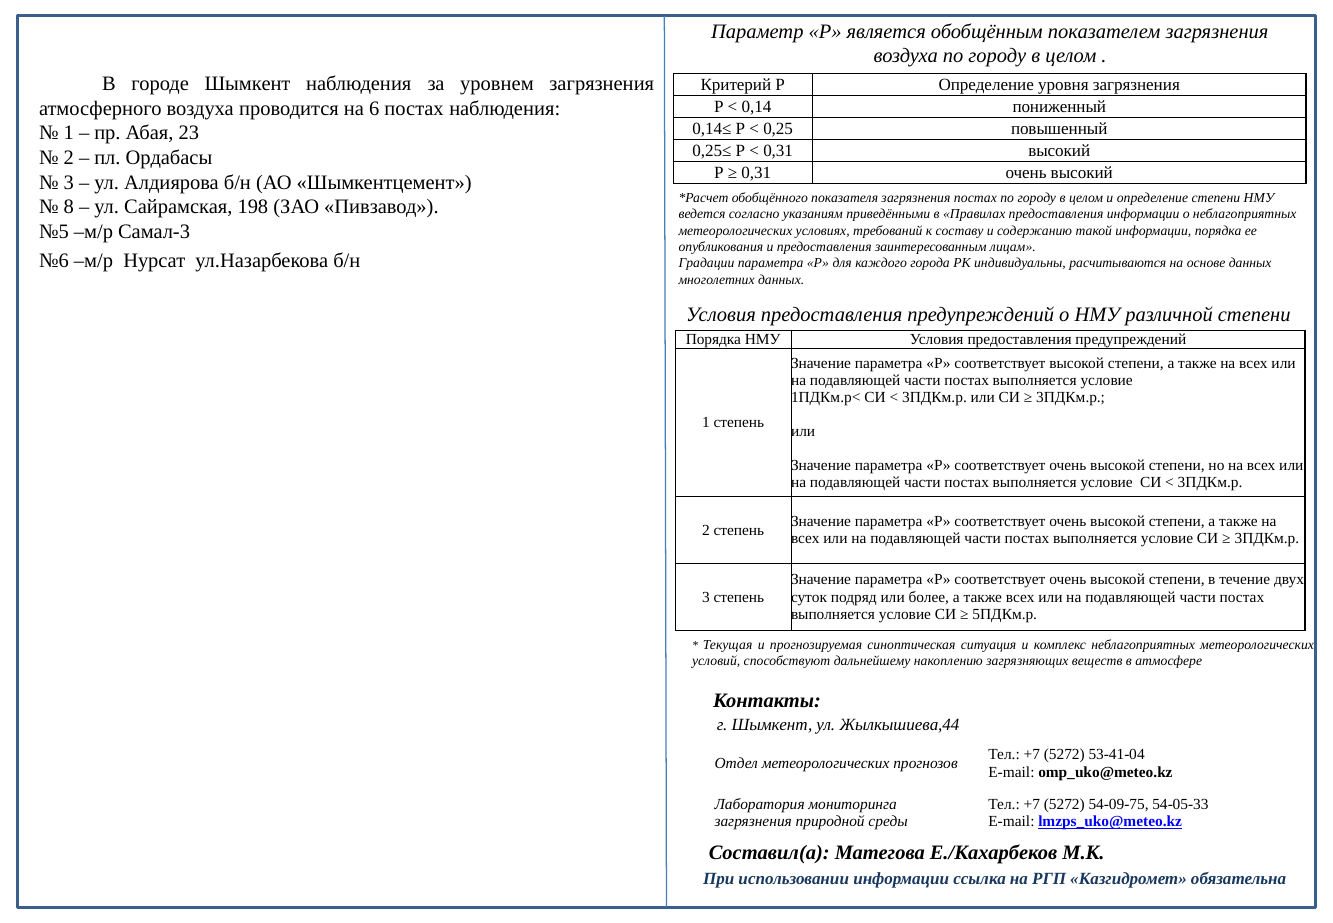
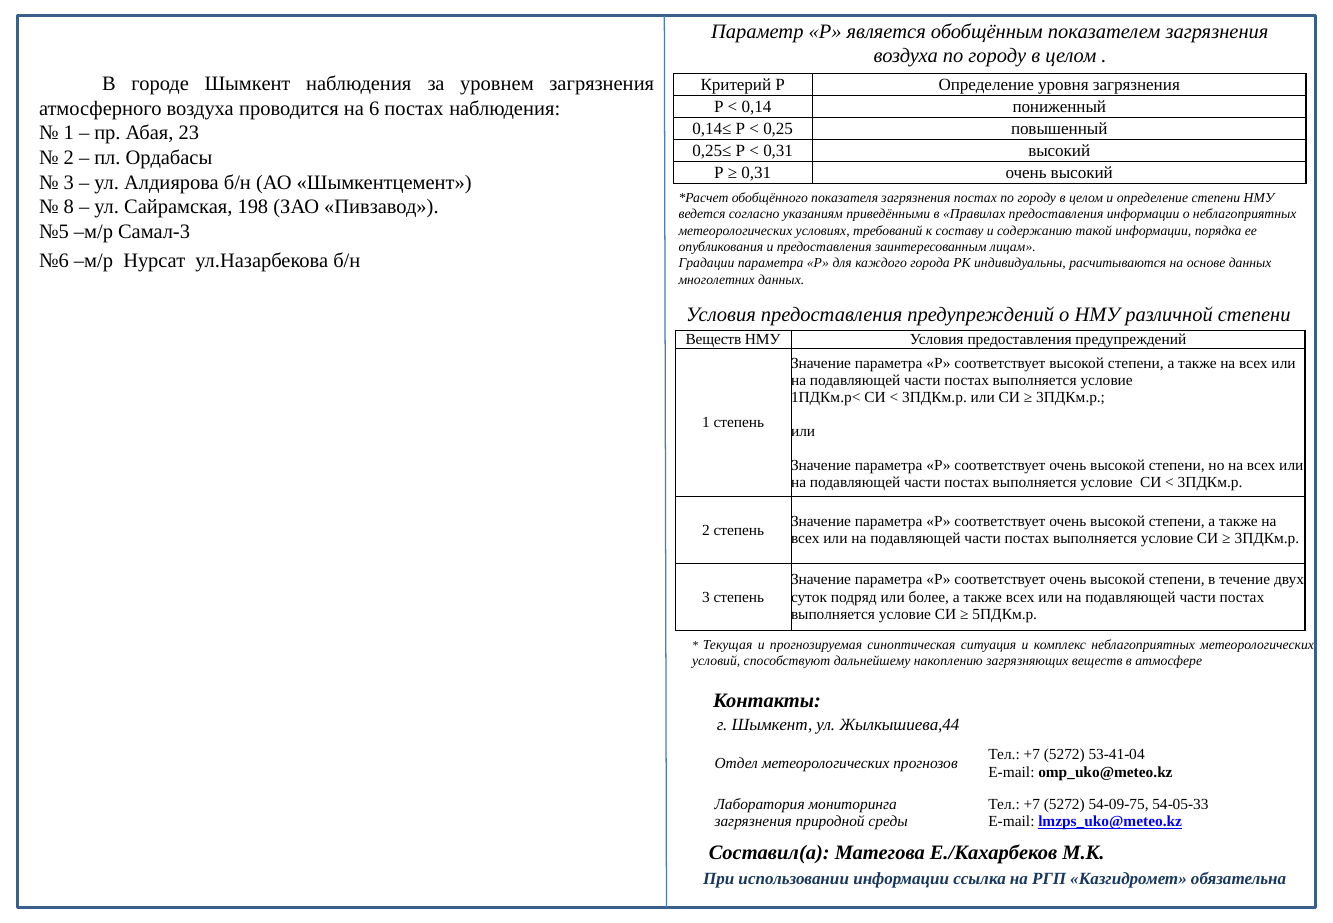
Порядка: Порядка -> Веществ (713, 339)
